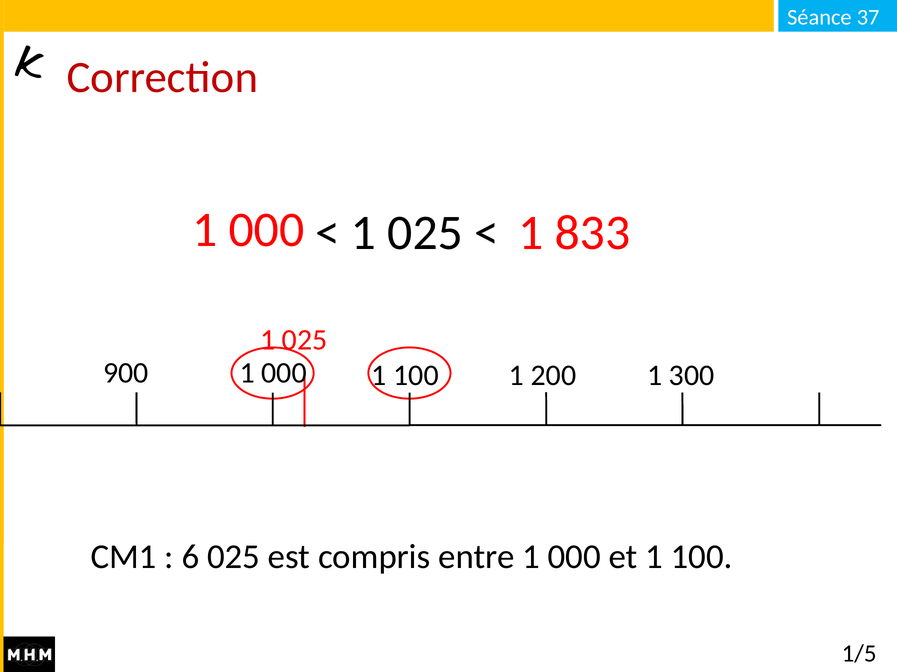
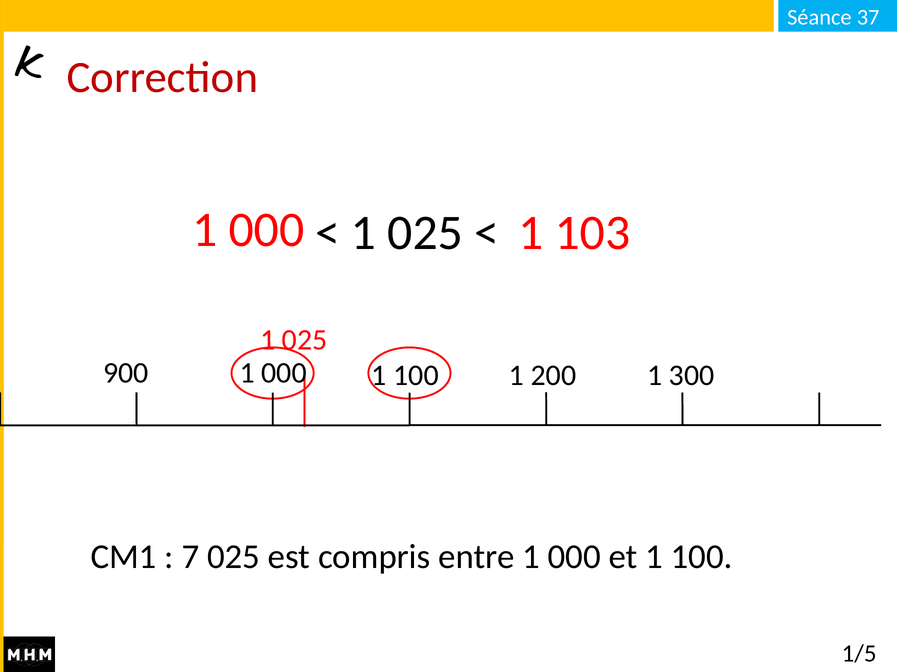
833: 833 -> 103 (593, 233)
6: 6 -> 7 (190, 557)
